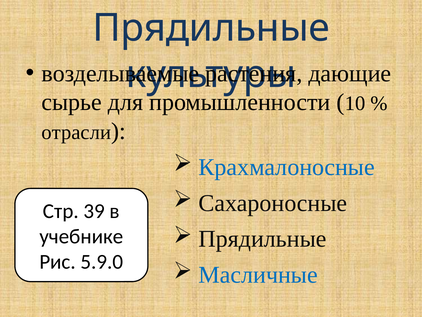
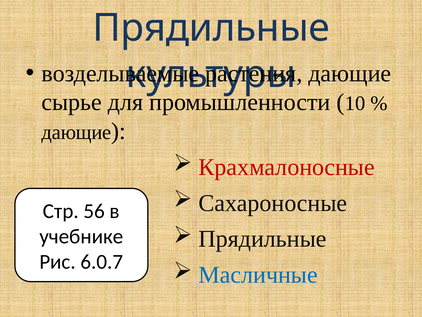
отрасли: отрасли -> дающие (76, 132)
Крахмалоносные colour: blue -> red (287, 167)
39: 39 -> 56 (94, 211)
5.9.0: 5.9.0 -> 6.0.7 (102, 261)
